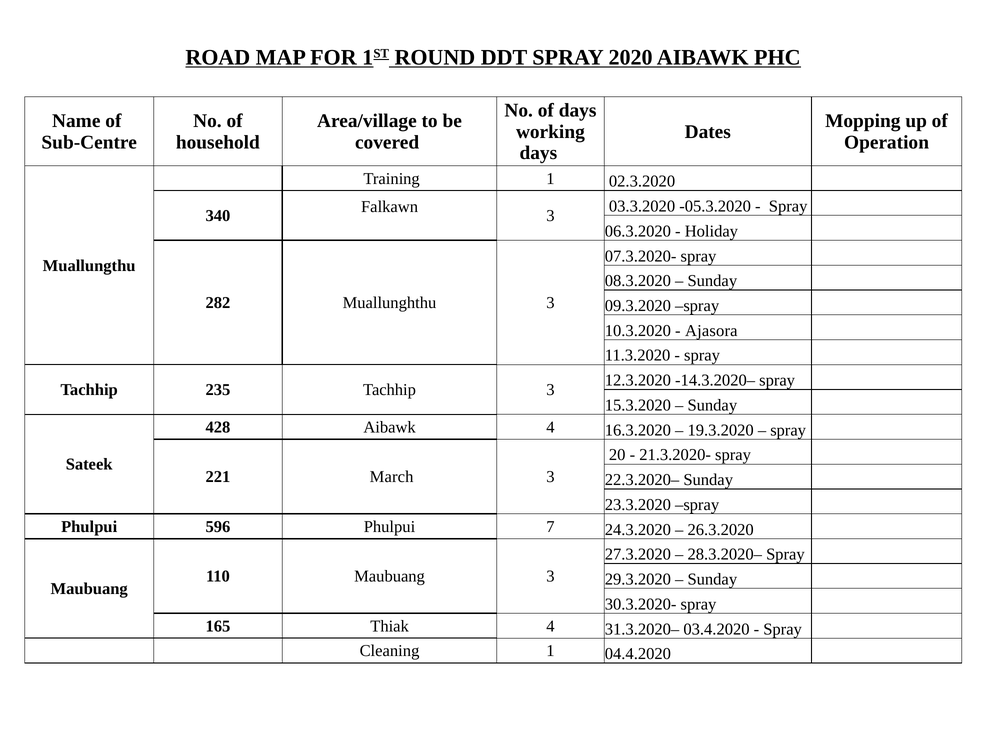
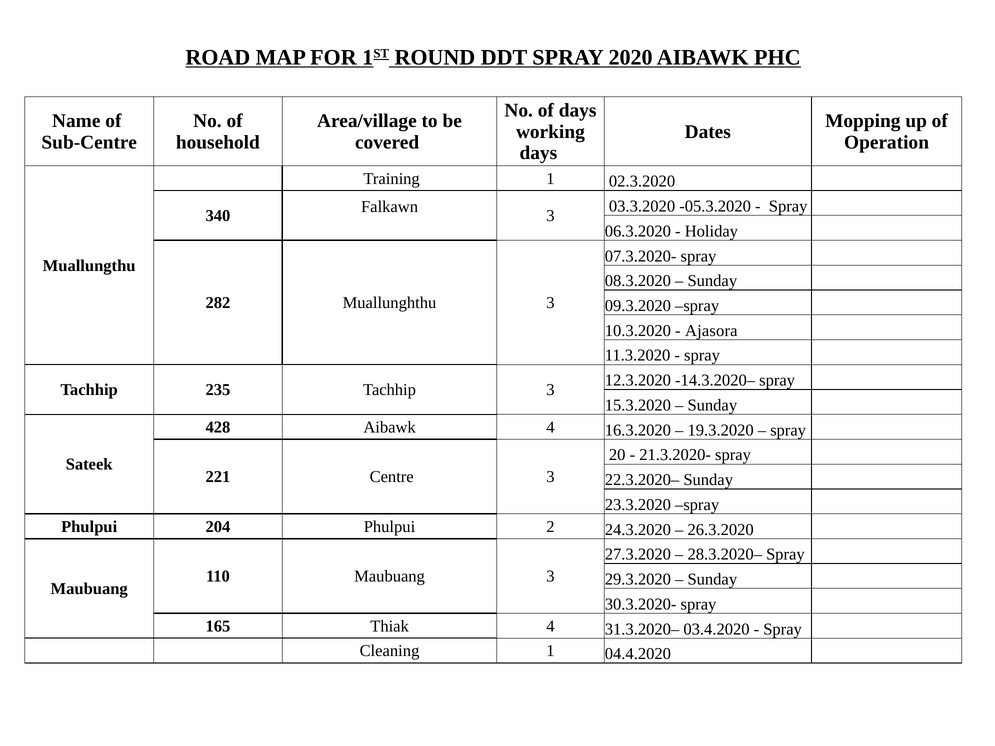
March: March -> Centre (392, 477)
596: 596 -> 204 (218, 527)
7: 7 -> 2 (550, 527)
